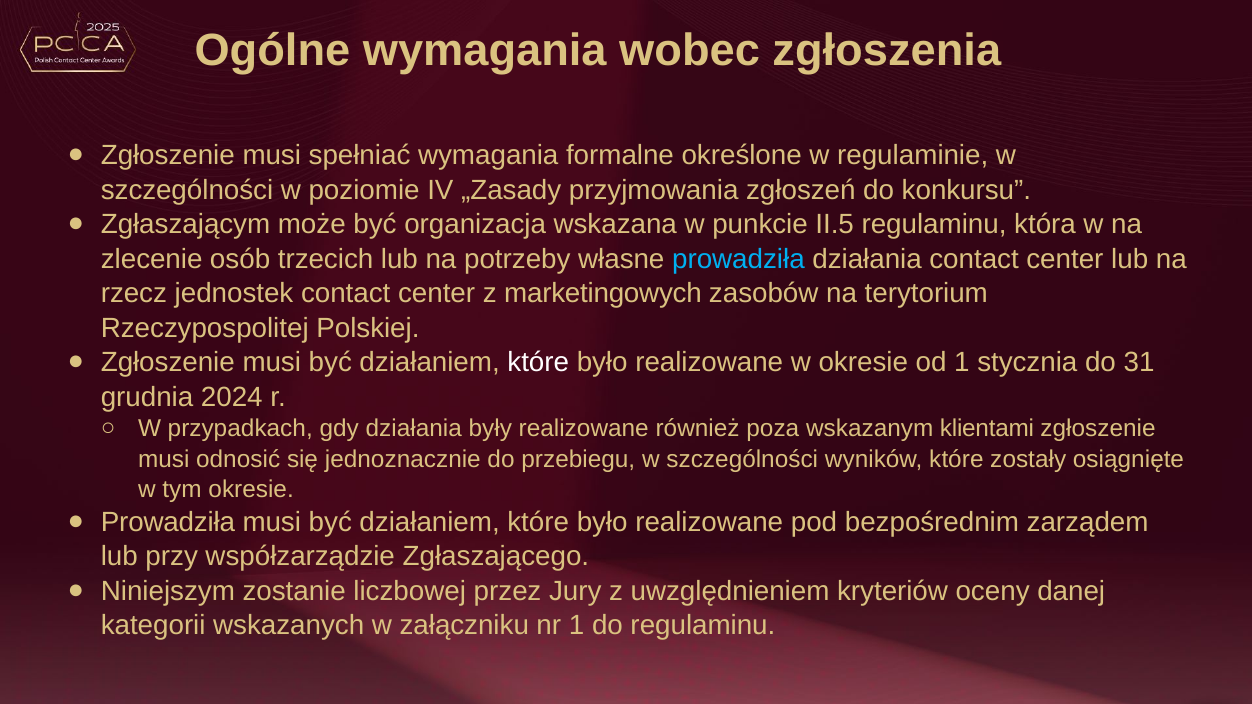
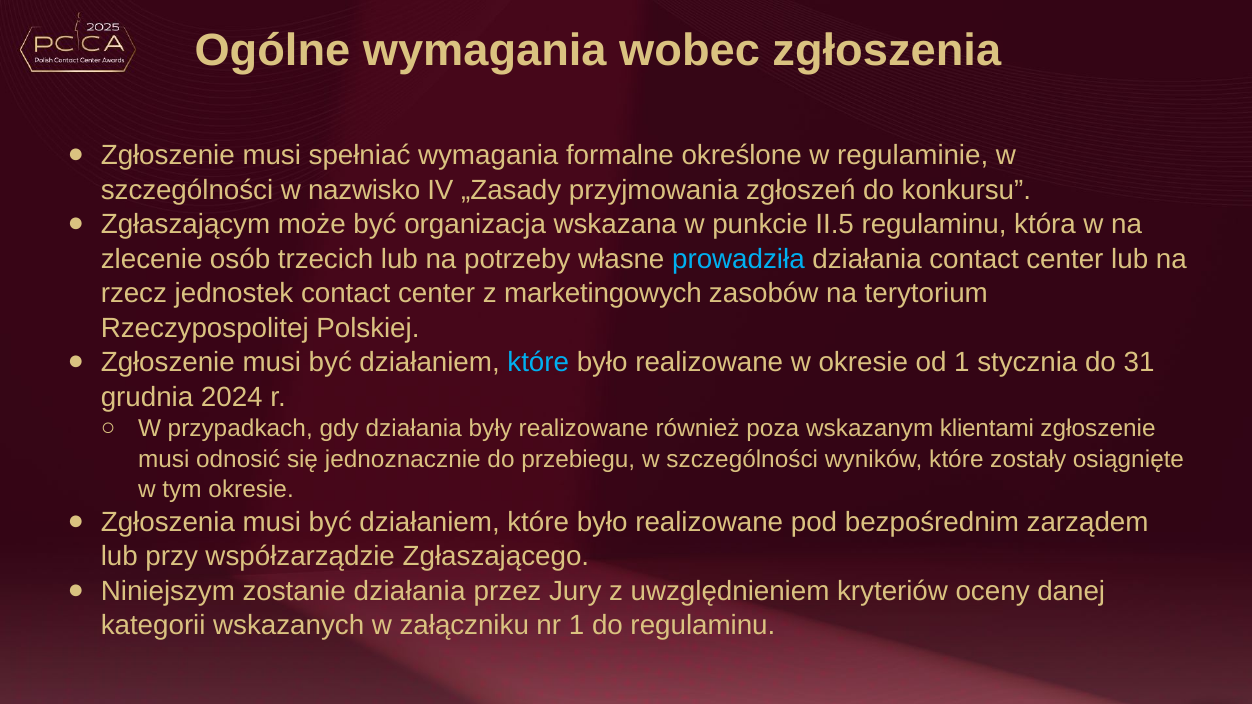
poziomie: poziomie -> nazwisko (364, 190)
które colour: white -> light blue (538, 363)
Prowadziła: Prowadziła -> Zgłoszenia (168, 522)
zostanie liczbowej: liczbowej -> działania (410, 591)
